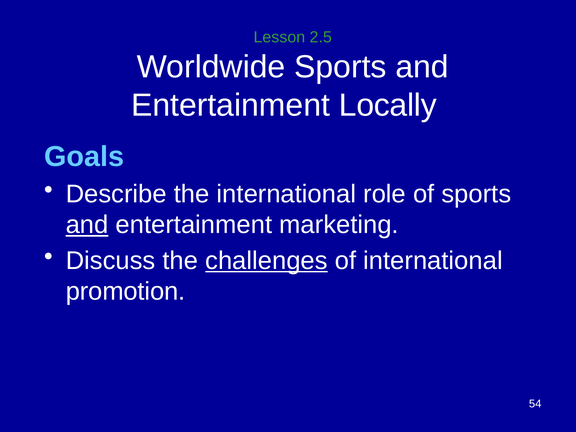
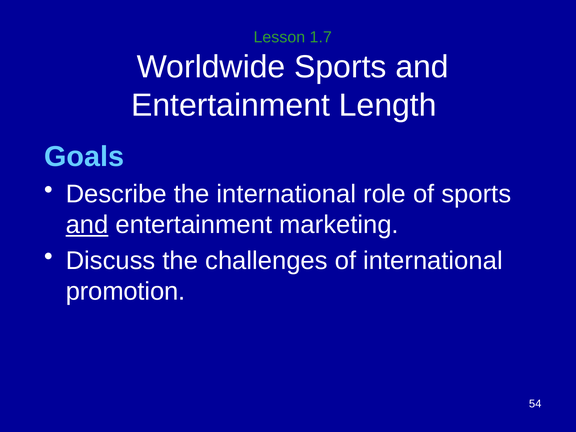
2.5: 2.5 -> 1.7 (321, 37)
Locally: Locally -> Length (388, 105)
challenges underline: present -> none (266, 261)
